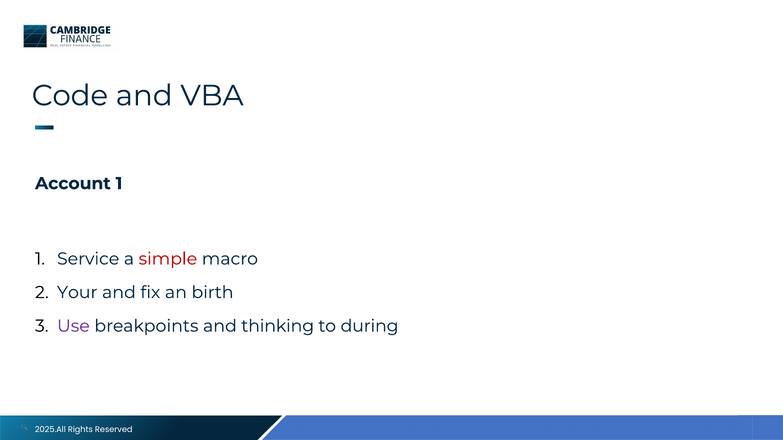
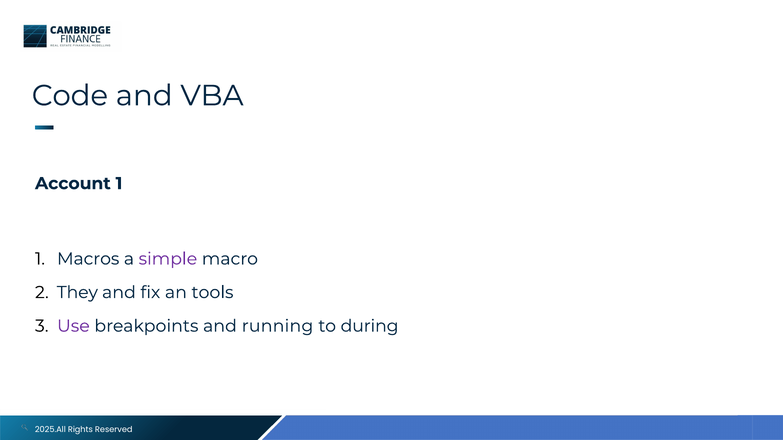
Service: Service -> Macros (88, 259)
simple colour: red -> purple (168, 259)
Your: Your -> They (77, 293)
birth: birth -> tools (212, 293)
thinking: thinking -> running (278, 326)
